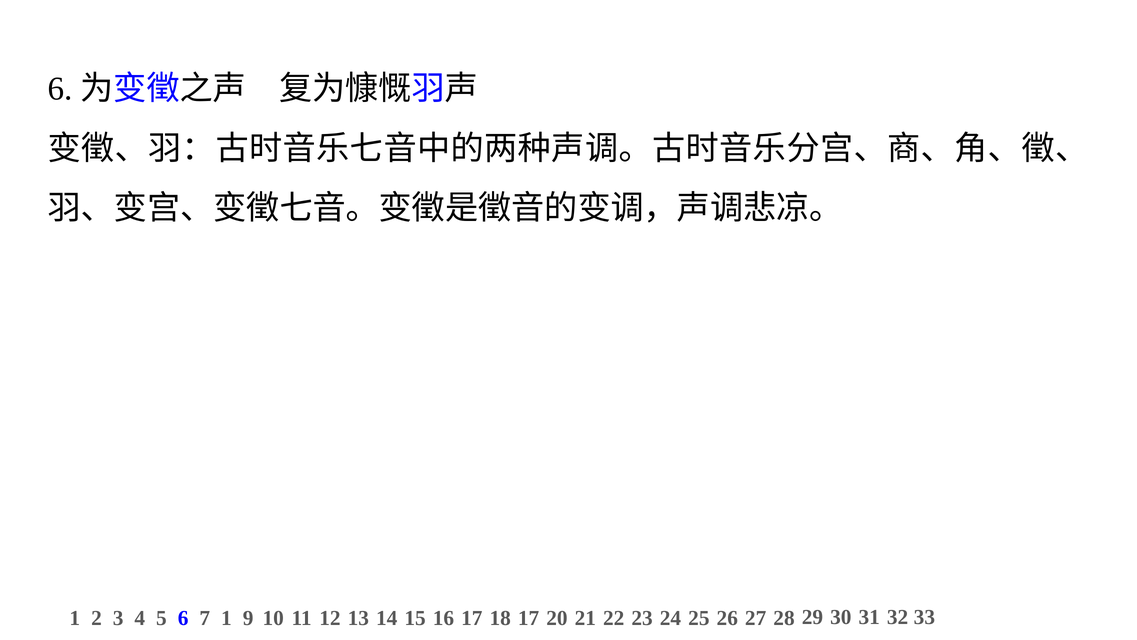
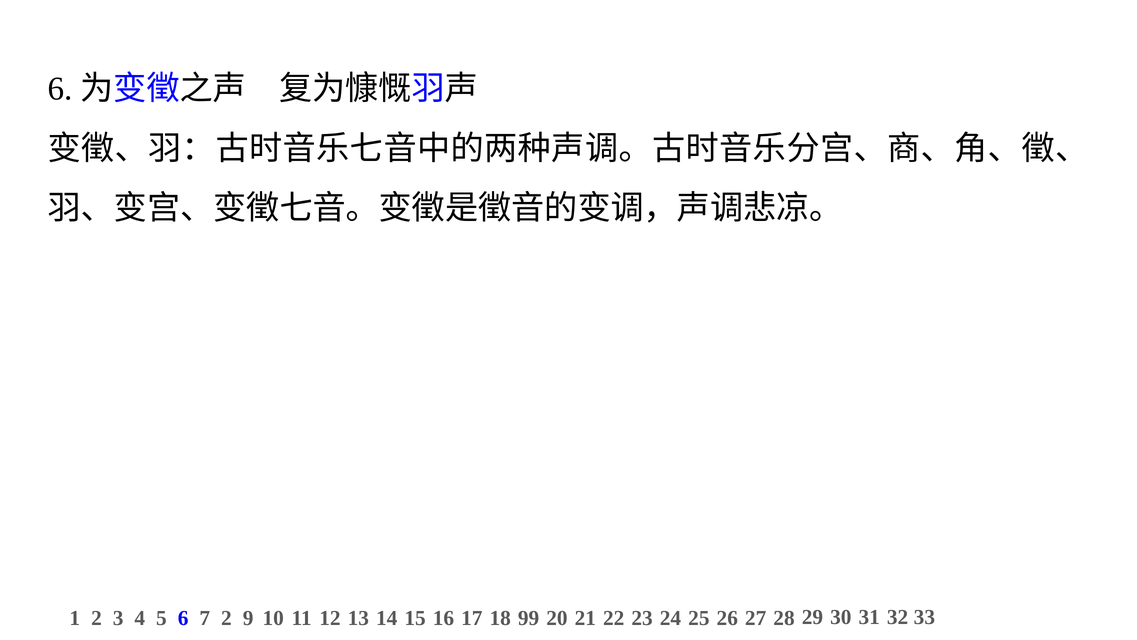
7 1: 1 -> 2 (226, 618)
18 17: 17 -> 99 (529, 618)
